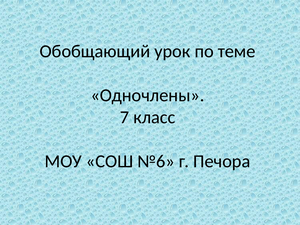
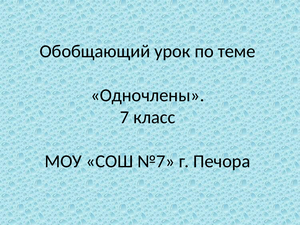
№6: №6 -> №7 (156, 161)
